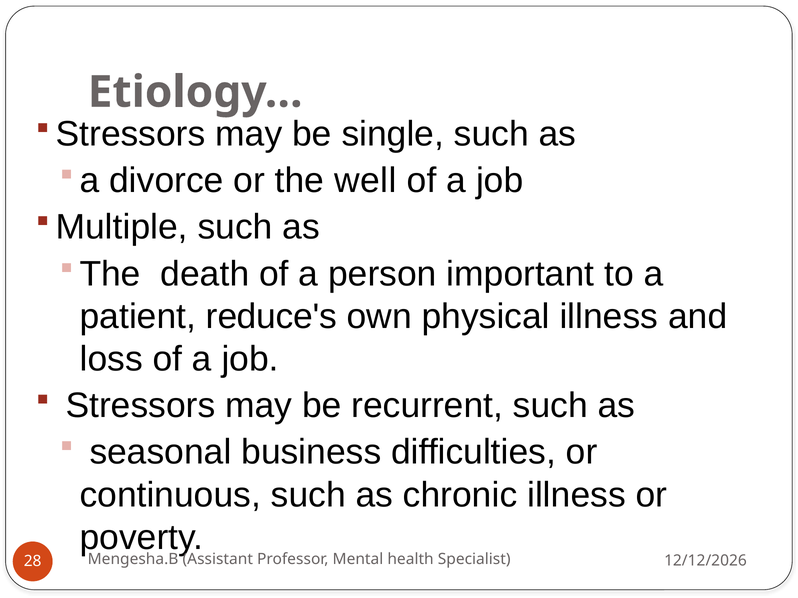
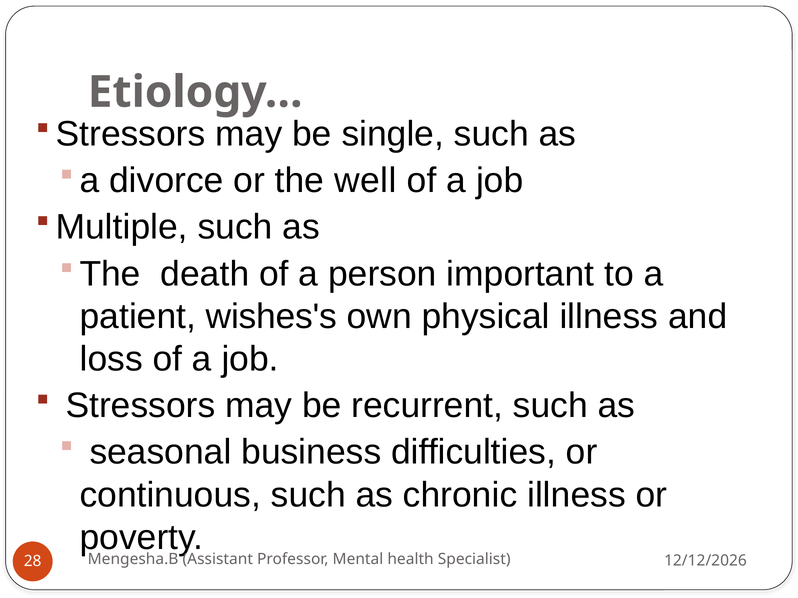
reduce's: reduce's -> wishes's (272, 317)
